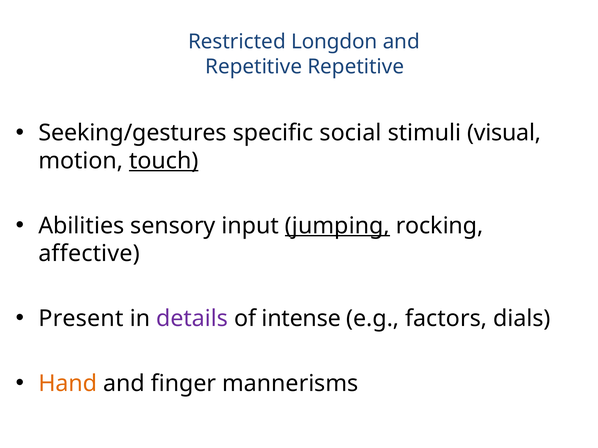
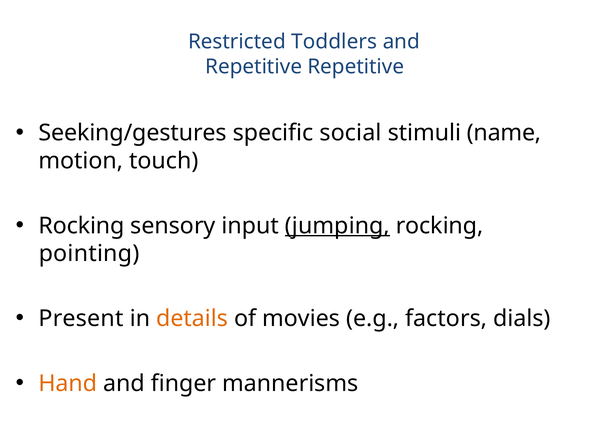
Longdon: Longdon -> Toddlers (334, 42)
visual: visual -> name (504, 133)
touch underline: present -> none (164, 161)
Abilities: Abilities -> Rocking (81, 226)
affective: affective -> pointing (89, 254)
details colour: purple -> orange (192, 319)
intense: intense -> movies (301, 319)
